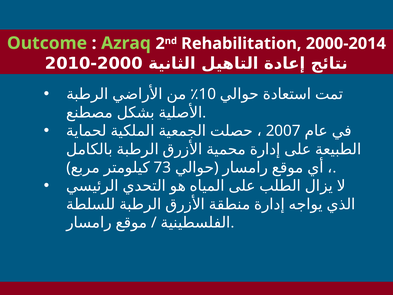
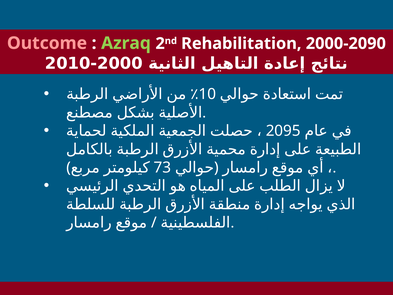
Outcome colour: light green -> pink (47, 43)
2000-2014: 2000-2014 -> 2000-2090 (346, 43)
2007: 2007 -> 2095 (283, 131)
